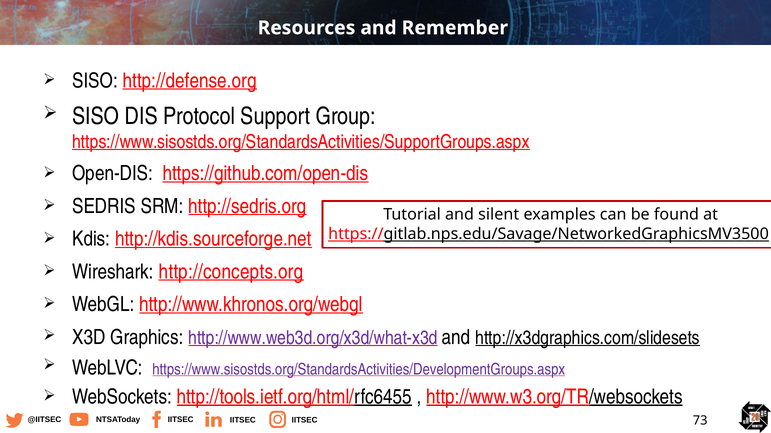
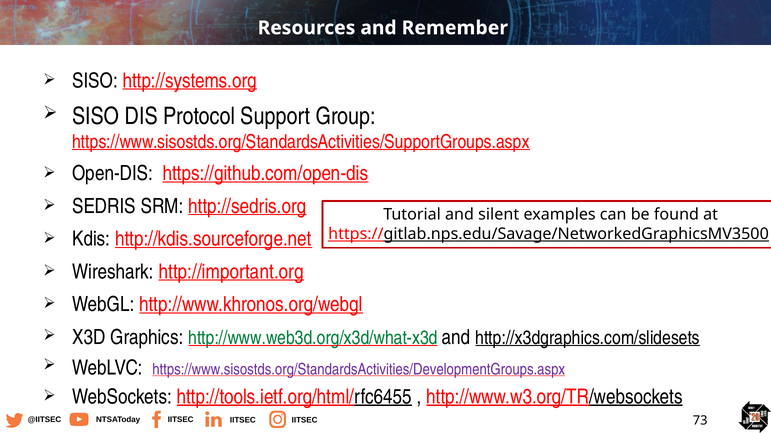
http://defense.org: http://defense.org -> http://systems.org (190, 81)
http://concepts.org: http://concepts.org -> http://important.org (231, 272)
http://www.web3d.org/x3d/what-x3d colour: purple -> green (313, 338)
